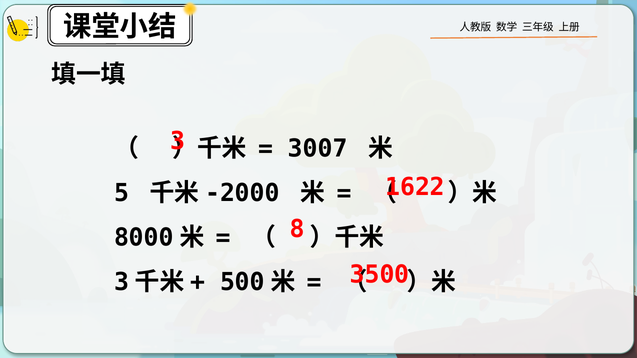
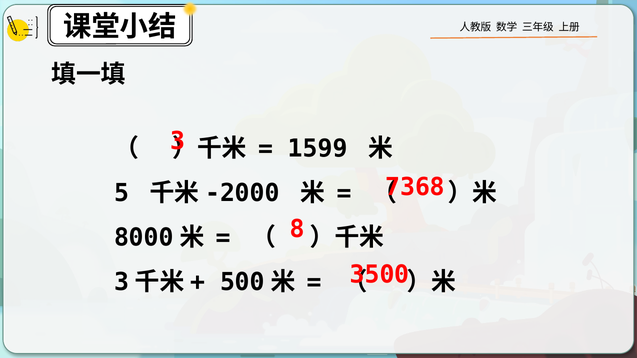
3007: 3007 -> 1599 (318, 149)
1622: 1622 -> 7368 (415, 187)
